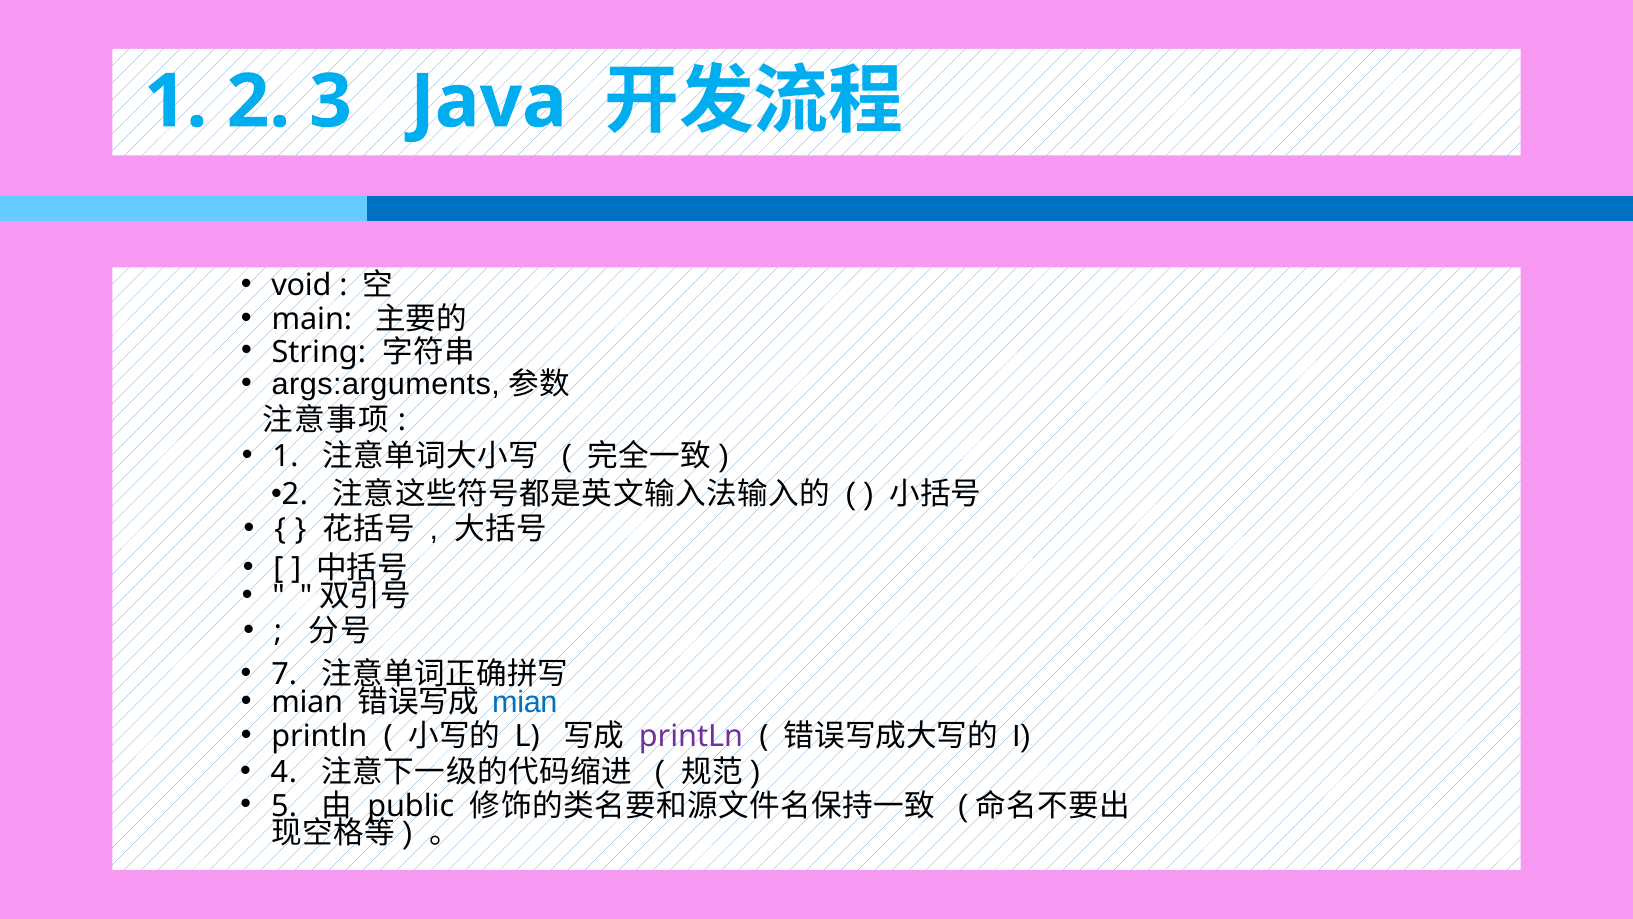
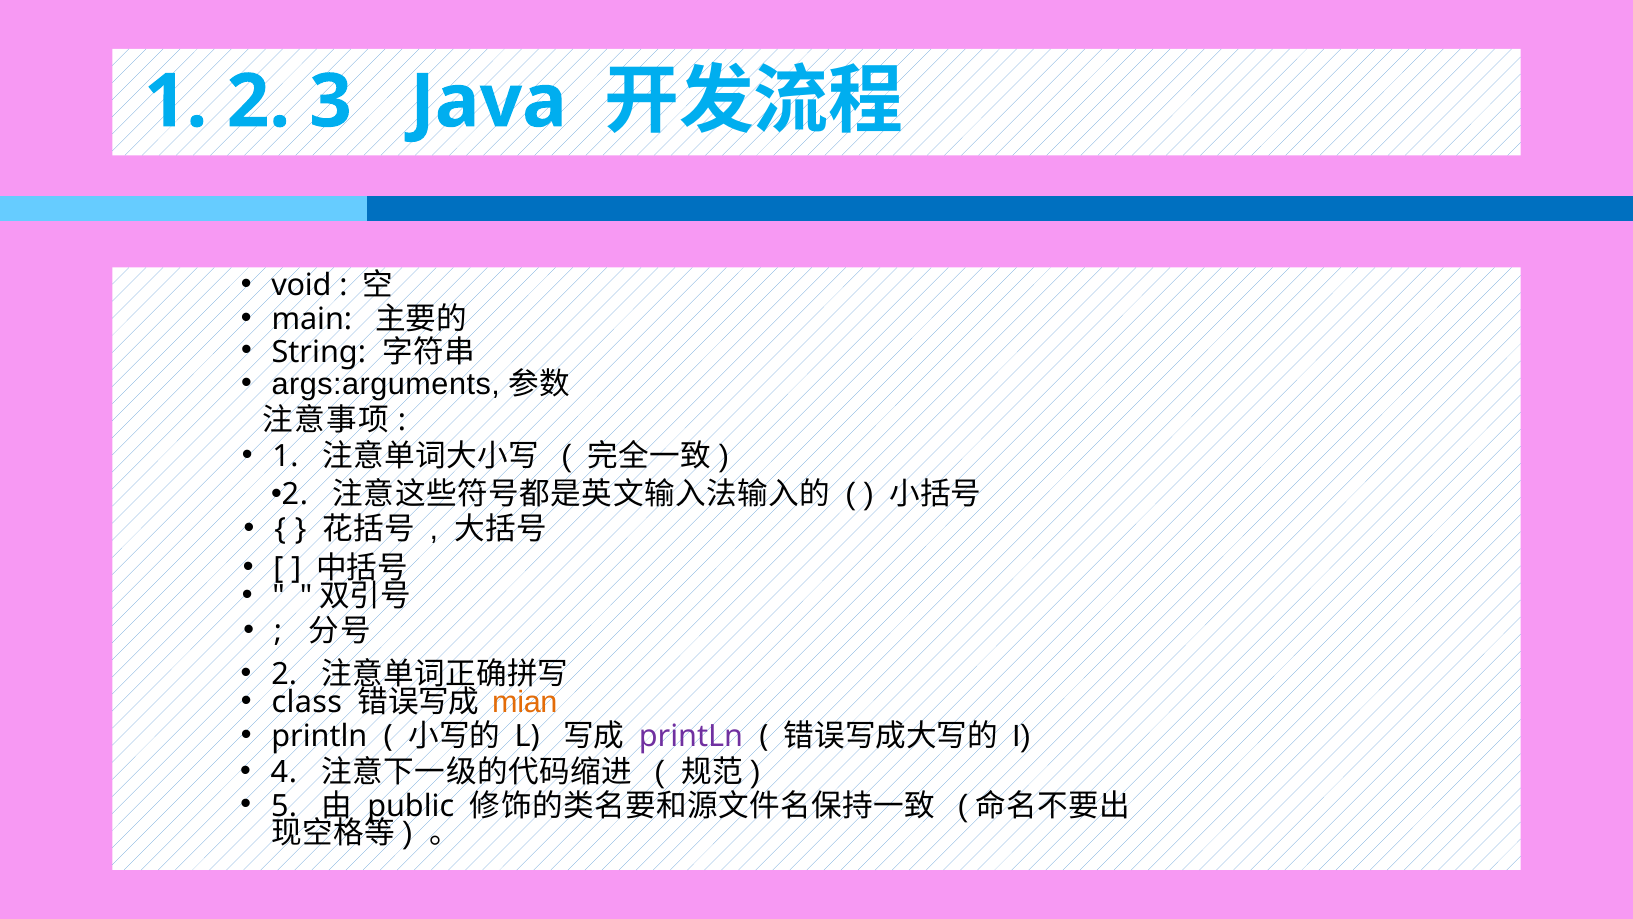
7: 7 -> 2 (284, 674)
mian: mian -> class (307, 702)
mian colour: blue -> orange (525, 702)
